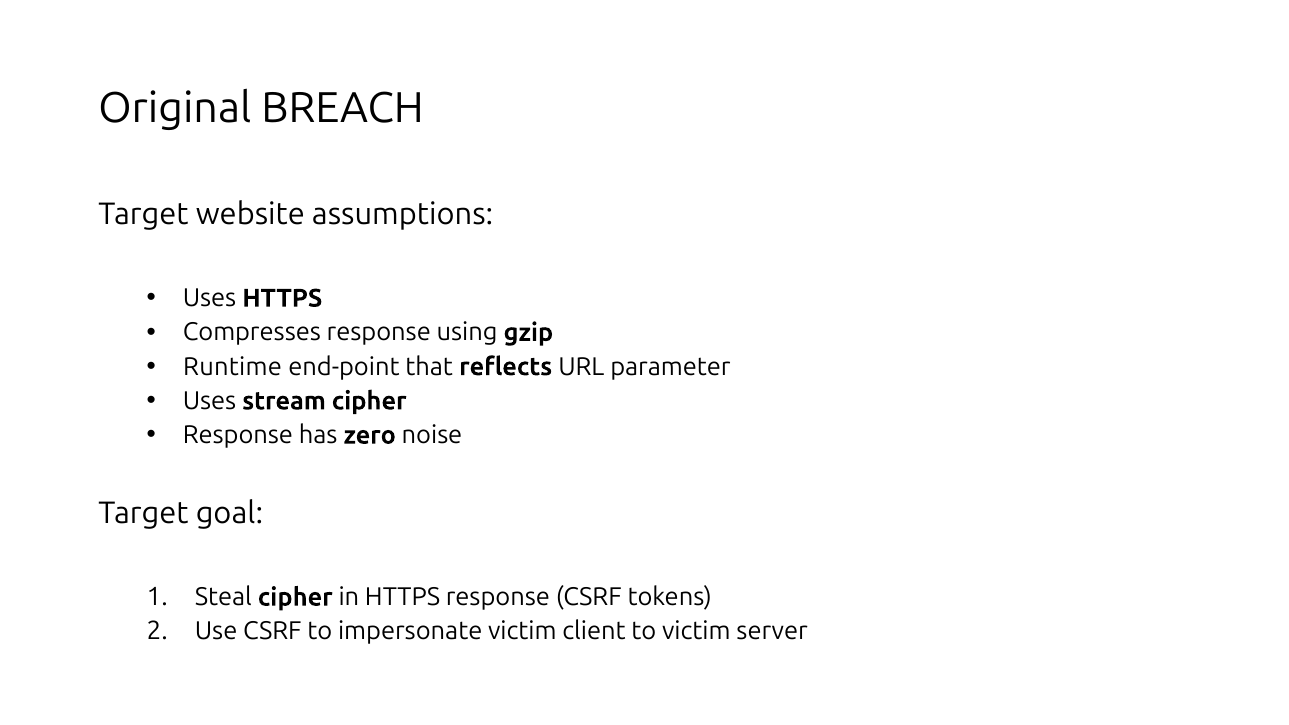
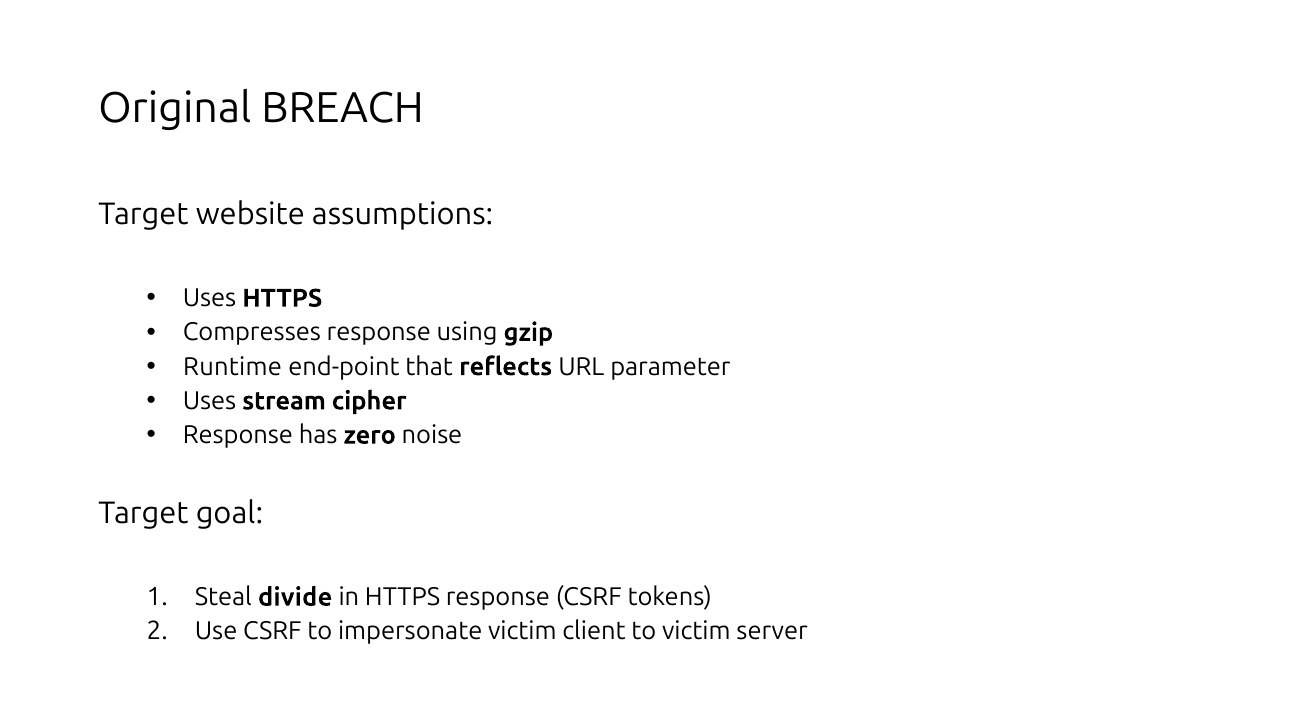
Steal cipher: cipher -> divide (295, 597)
